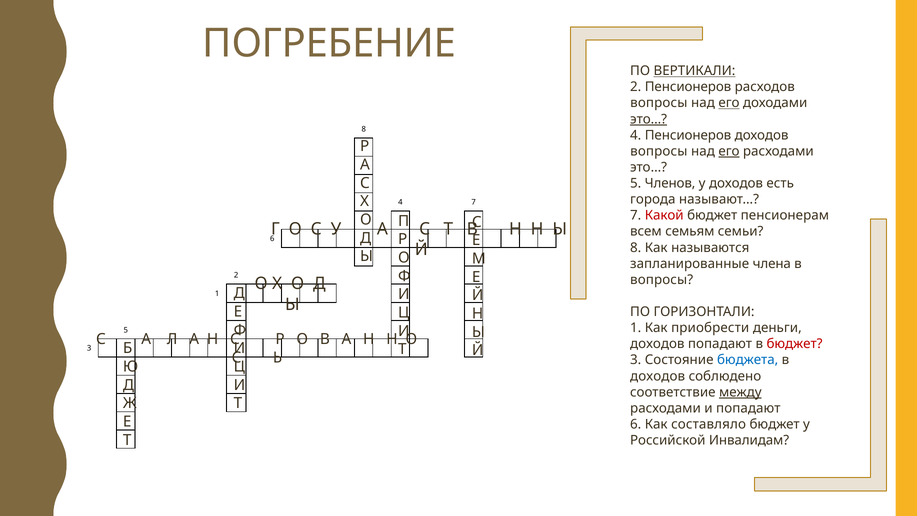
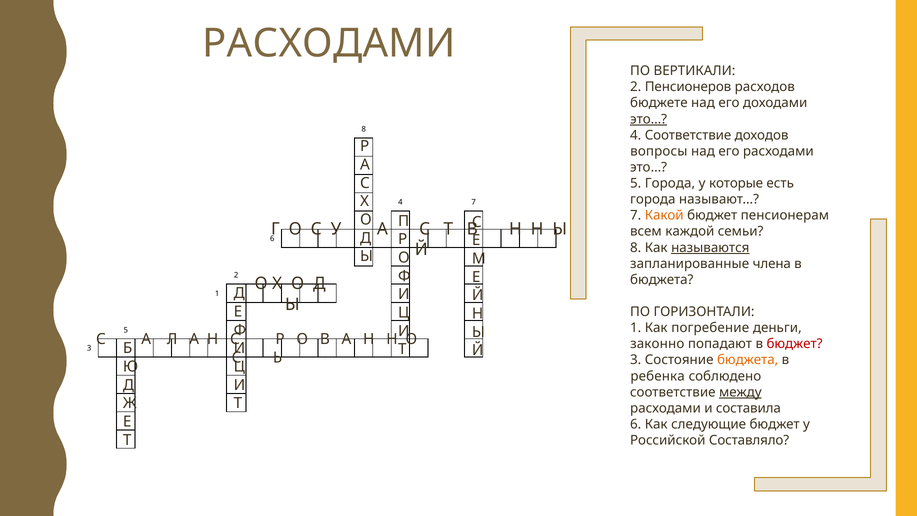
ПОГРЕБЕНИЕ: ПОГРЕБЕНИЕ -> РАСХОДАМИ (329, 43)
ВЕРТИКАЛИ underline: present -> none (694, 71)
вопросы: вопросы -> бюджете (659, 103)
его underline: present -> none (729, 103)
4 Пенсионеров: Пенсионеров -> Соответствие (688, 135)
его underline: present -> none (729, 151)
5 Членов: Членов -> Города (670, 183)
у доходов: доходов -> которые (736, 183)
Какой colour: red -> orange (664, 215)
семьям: семьям -> каждой (690, 231)
называются underline: none -> present (710, 248)
вопросы: вопросы -> бюджета (662, 280)
приобрести: приобрести -> погребение (710, 328)
доходов: доходов -> законно (657, 344)
бюджета colour: blue -> orange (748, 360)
доходов: доходов -> ребенка (658, 376)
и попадают: попадают -> составила (748, 408)
составляло: составляло -> следующие (709, 424)
Инвалидам: Инвалидам -> Составляло (749, 440)
